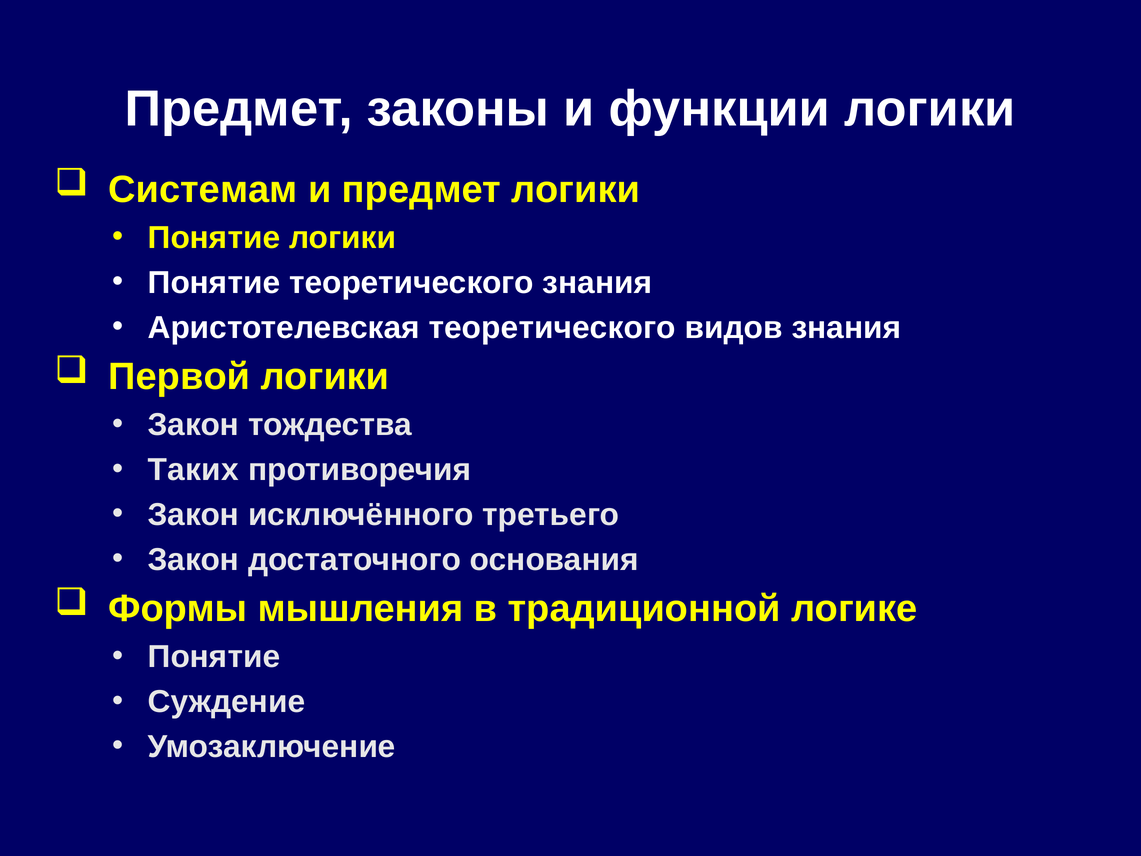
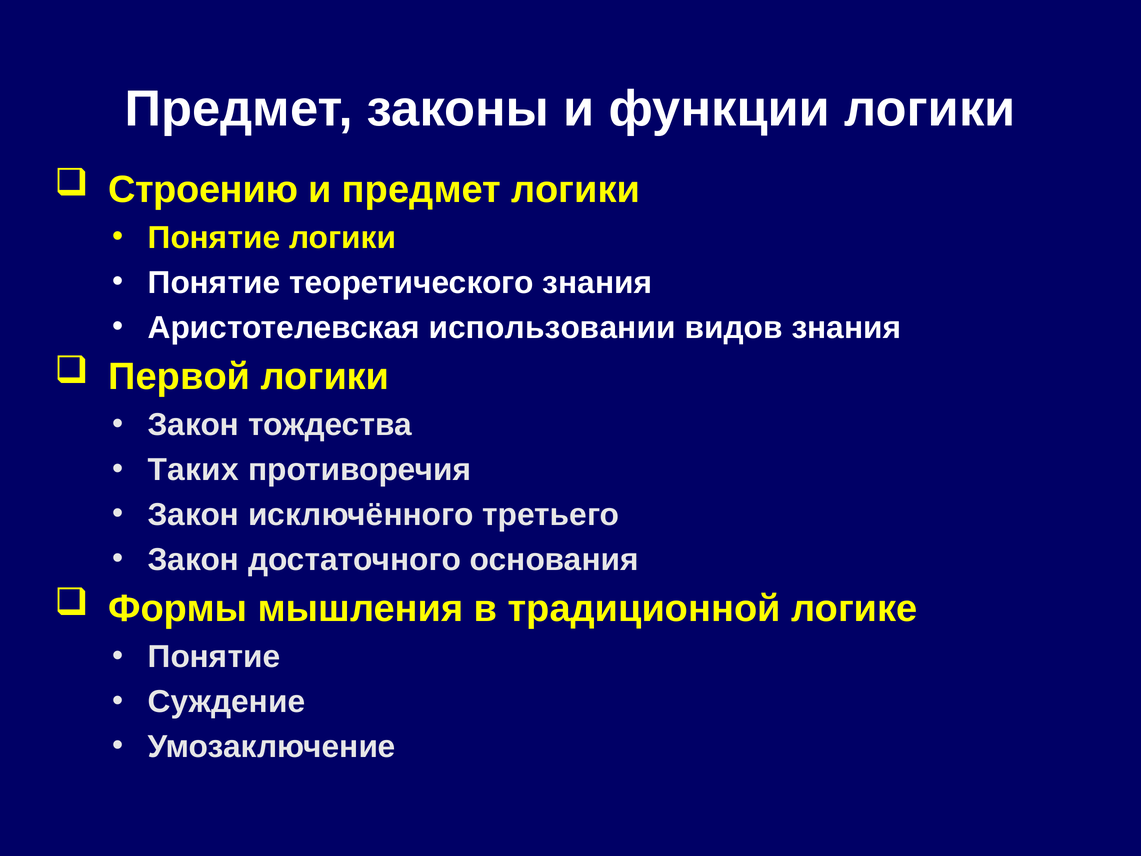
Системам: Системам -> Строению (203, 189)
Аристотелевская теоретического: теоретического -> использовании (552, 327)
